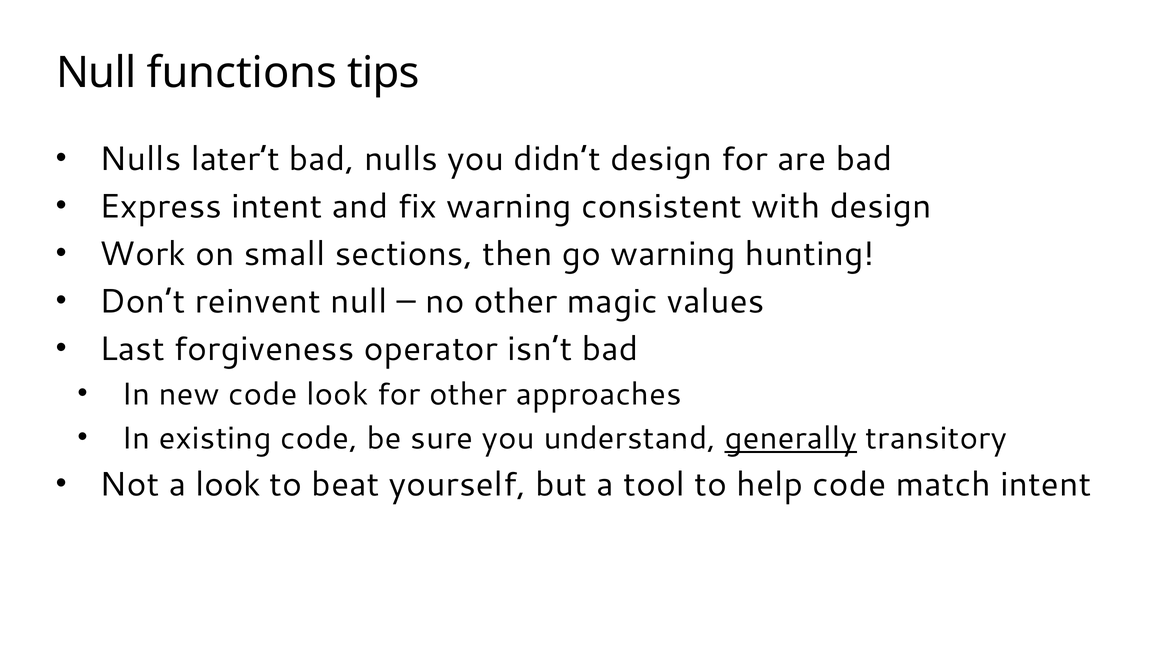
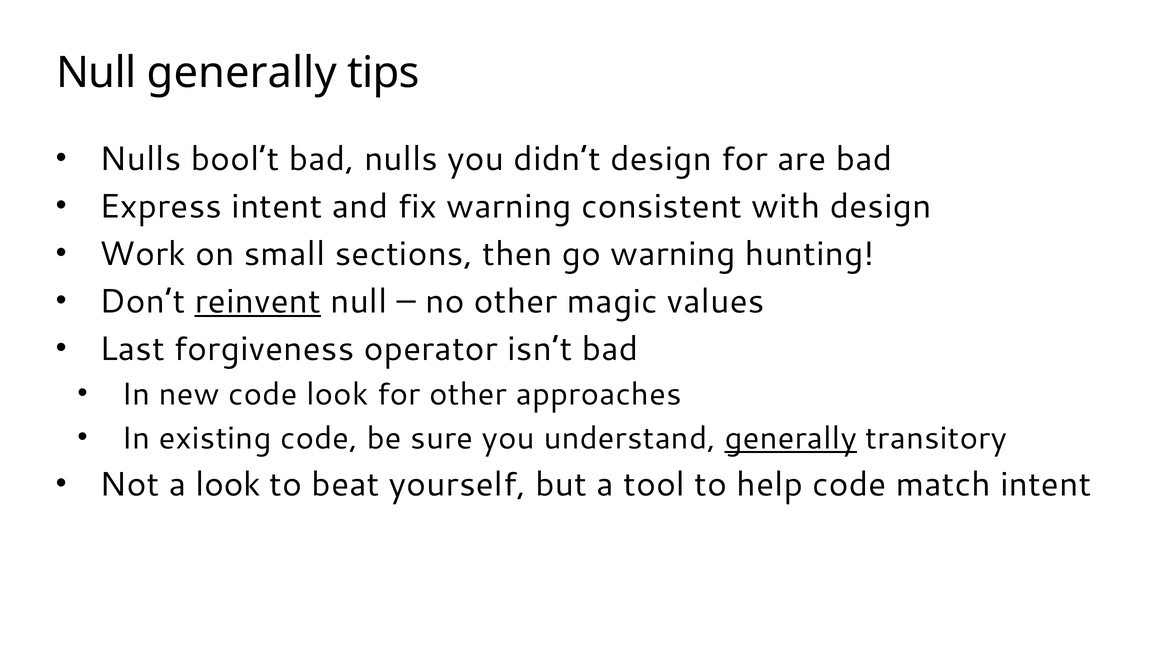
Null functions: functions -> generally (242, 73)
later’t: later’t -> bool’t (235, 159)
reinvent underline: none -> present (258, 302)
